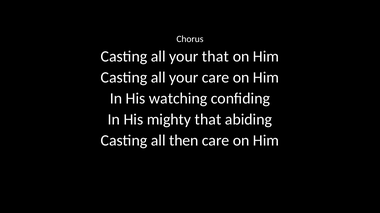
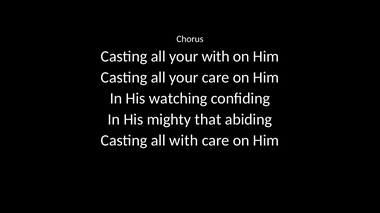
your that: that -> with (216, 57)
all then: then -> with (184, 141)
